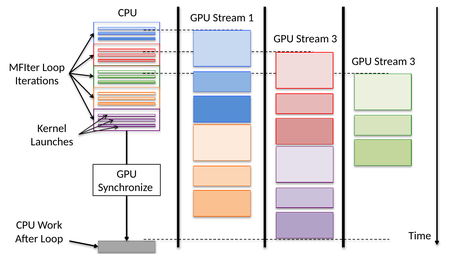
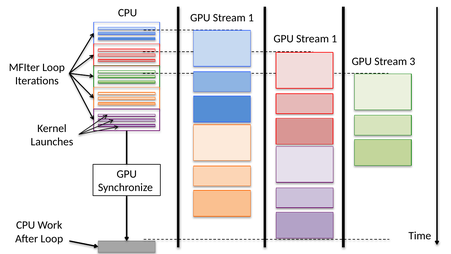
3: 3 -> 1 (334, 39)
